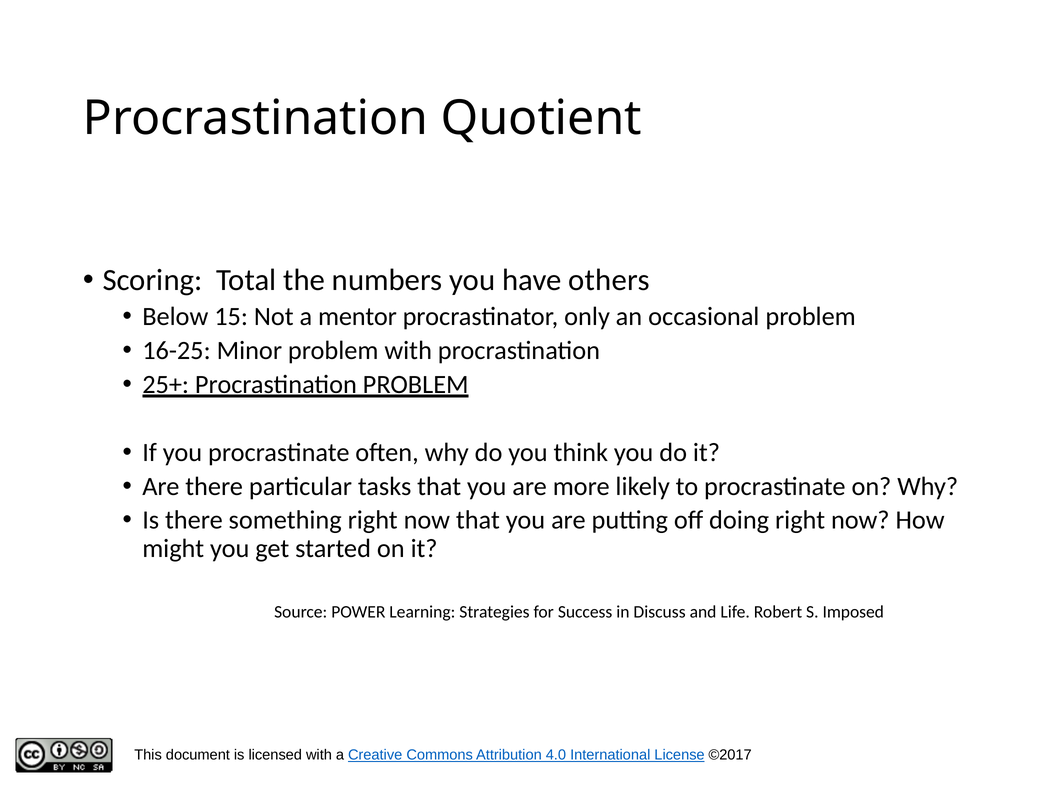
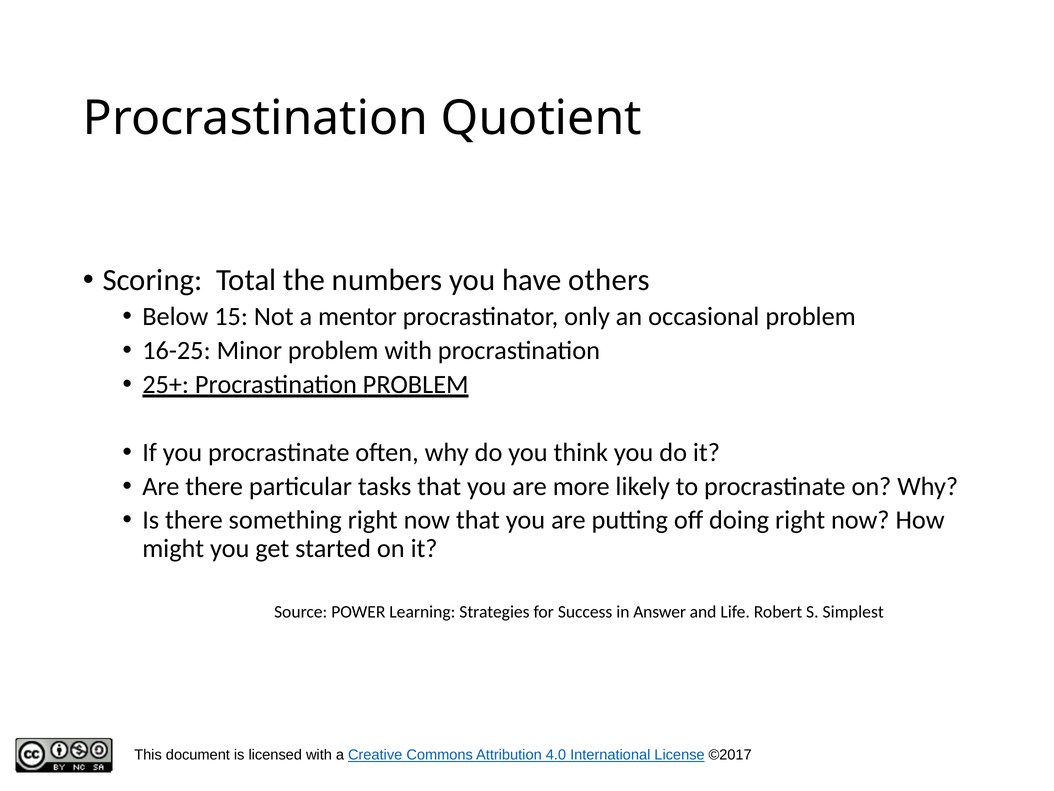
Discuss: Discuss -> Answer (660, 612)
Imposed: Imposed -> Simplest (853, 612)
